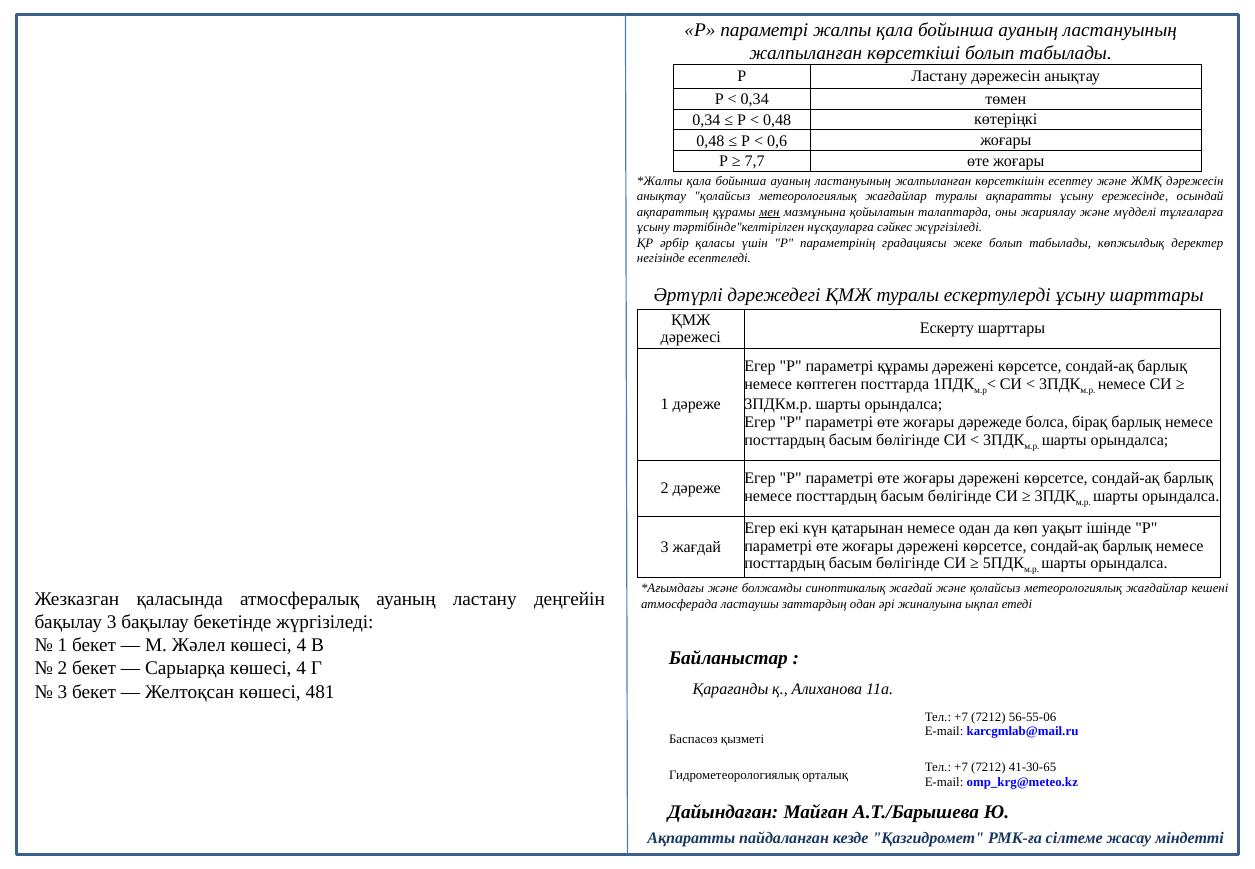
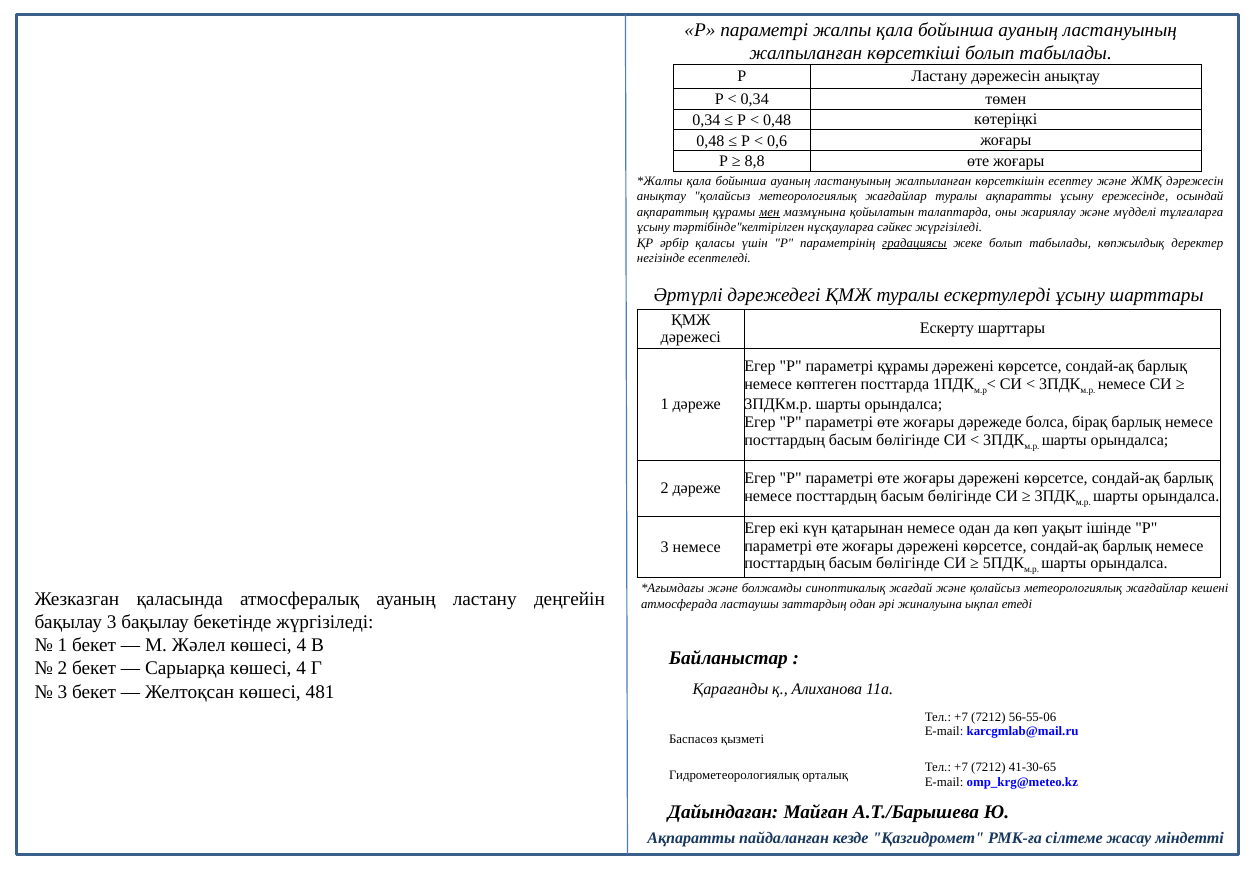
7,7: 7,7 -> 8,8 (755, 161)
градациясы underline: none -> present (914, 243)
3 жағдай: жағдай -> немесе (697, 547)
